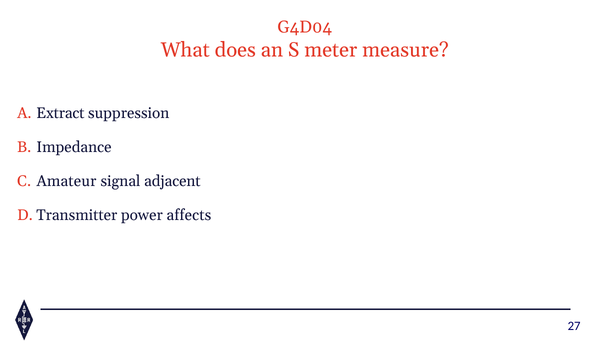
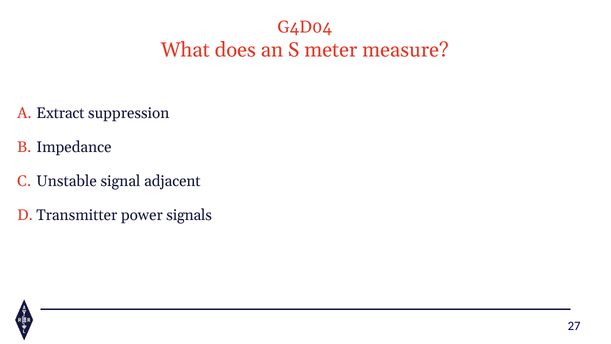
Amateur: Amateur -> Unstable (67, 181)
affects: affects -> signals (189, 215)
